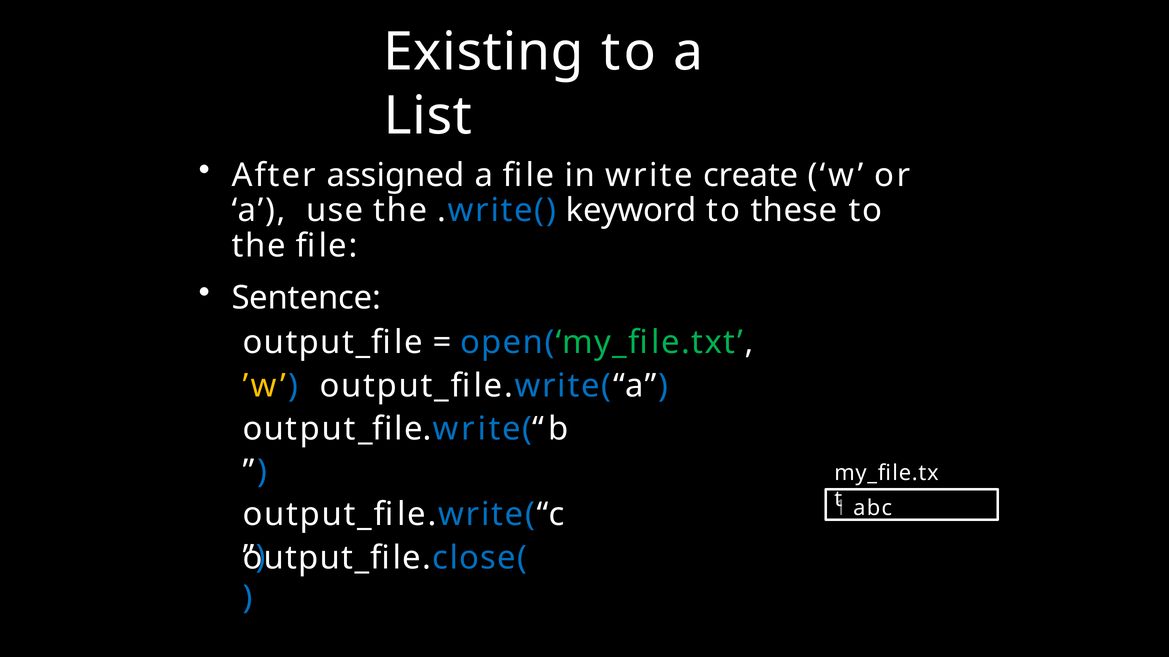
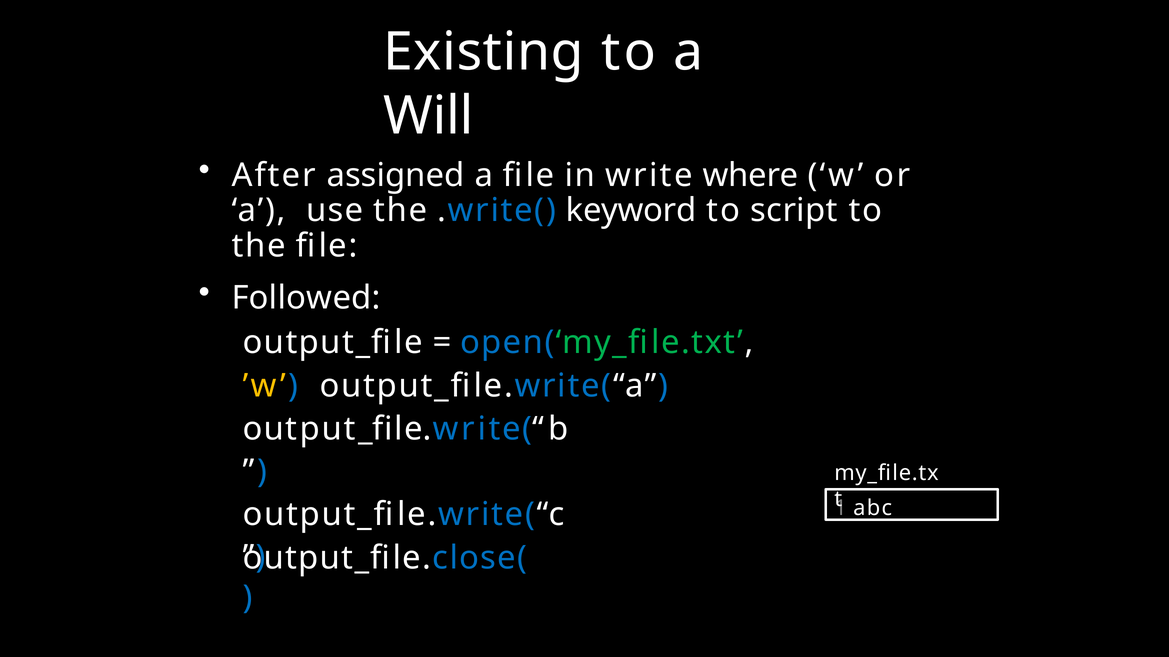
List: List -> Will (428, 116)
create: create -> where (751, 175)
these: these -> script (794, 211)
Sentence: Sentence -> Followed (306, 298)
